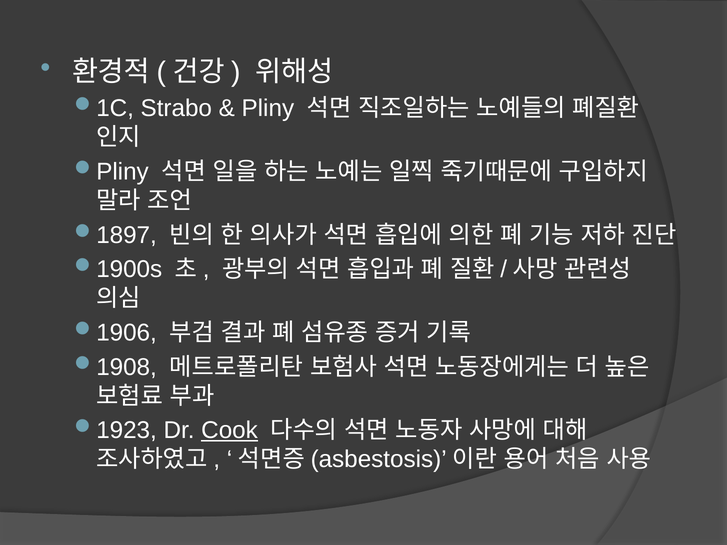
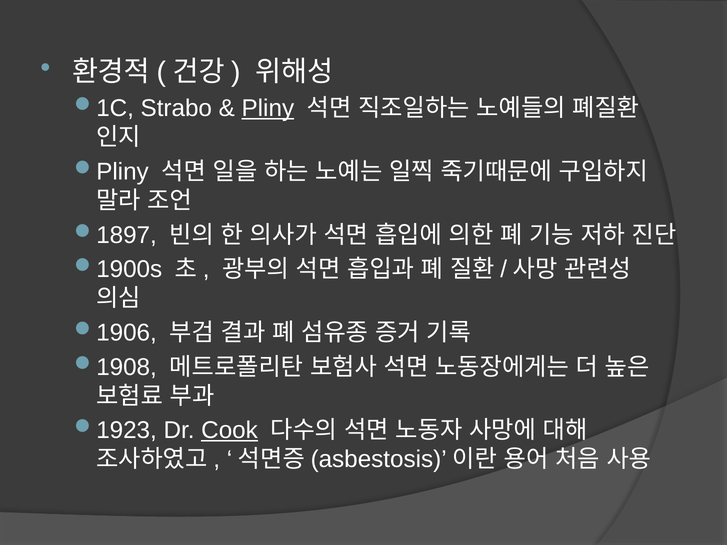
Pliny underline: none -> present (268, 108)
